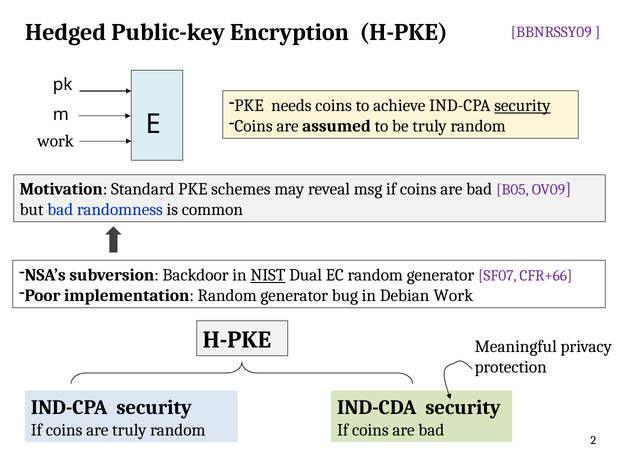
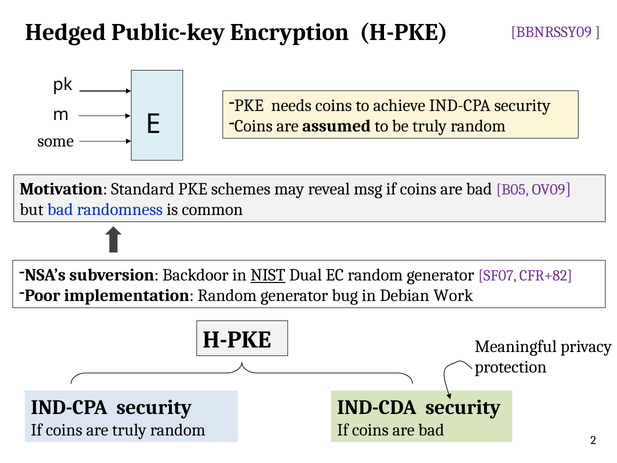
security underline: present -> none (522, 105)
work: work -> some (56, 141)
CFR+66: CFR+66 -> CFR+82 (546, 275)
